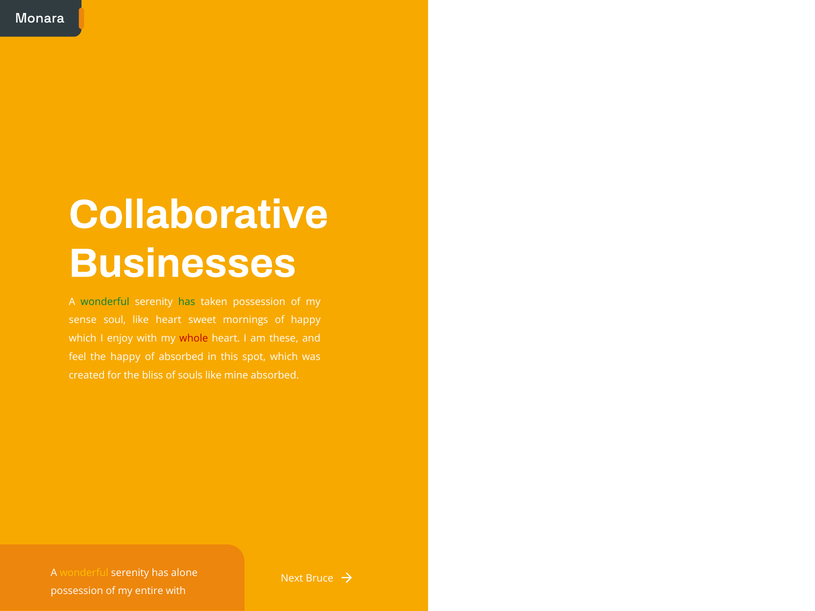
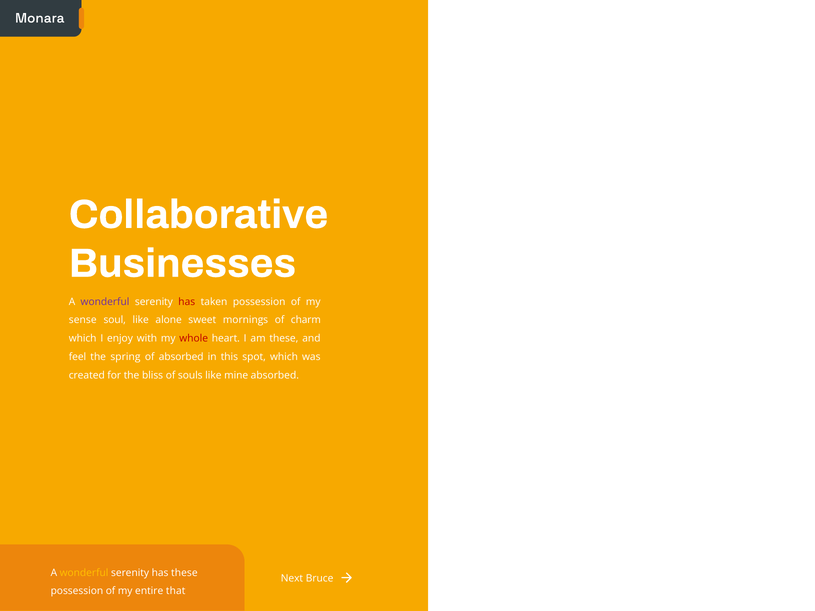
wonderful colour: green -> purple (105, 302)
has colour: green -> red (187, 302)
like heart: heart -> alone (169, 320)
of happy: happy -> charm (306, 320)
the happy: happy -> spring (125, 357)
has alone: alone -> these (184, 573)
entire with: with -> that (176, 591)
